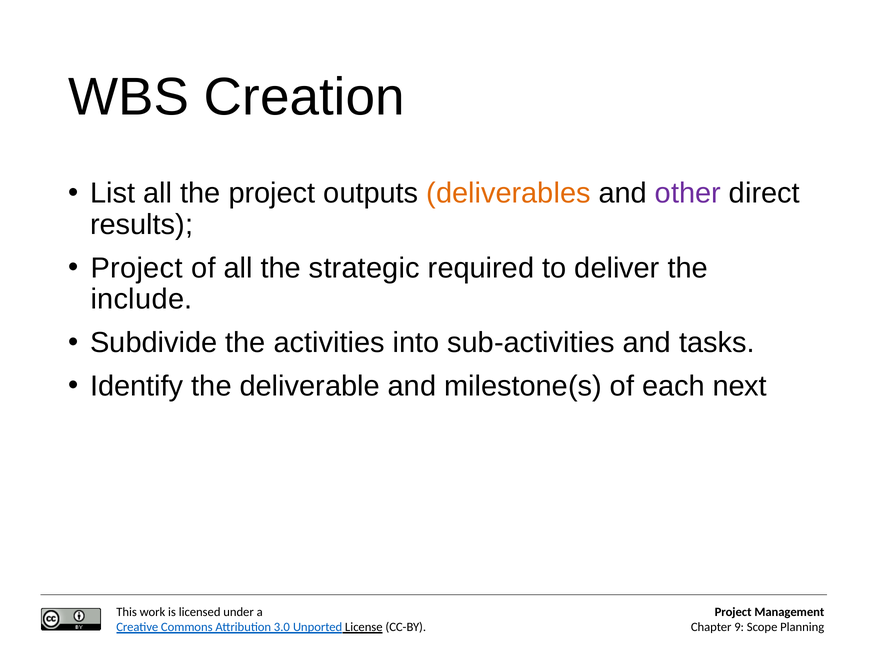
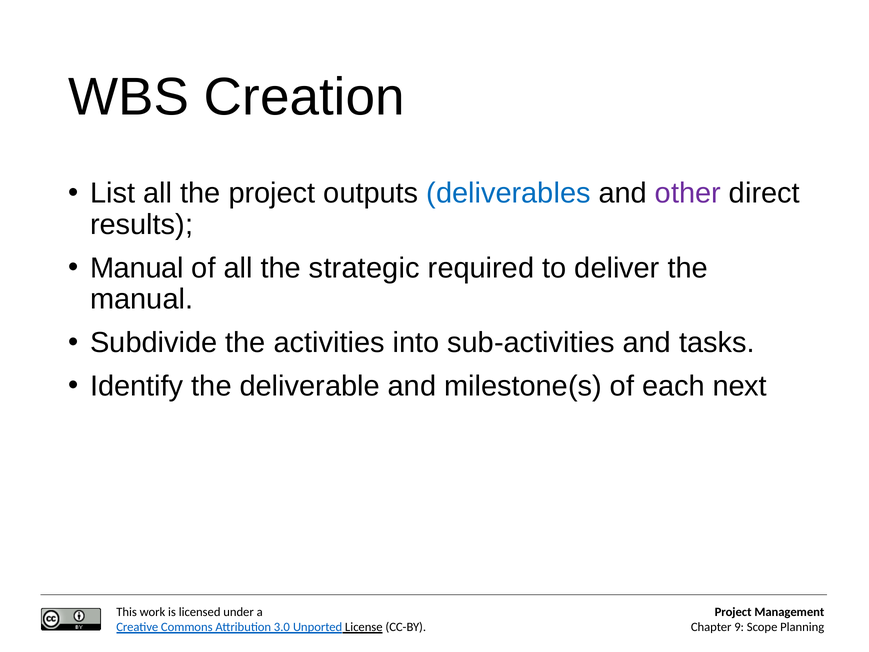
deliverables colour: orange -> blue (509, 193)
Project: Project -> Manual (137, 268)
include: include -> manual (142, 299)
